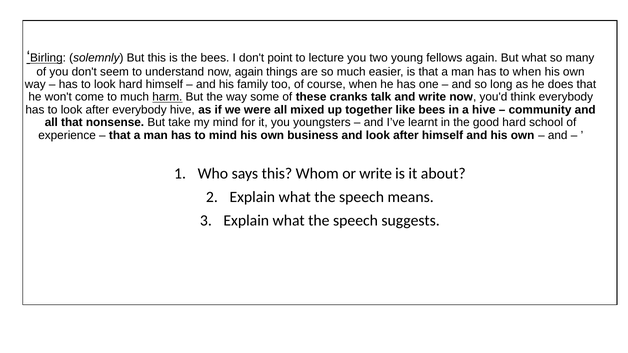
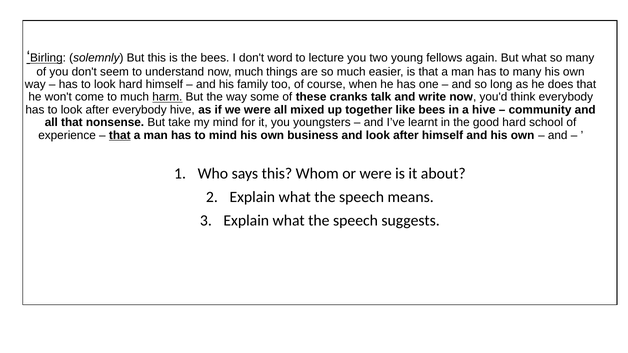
point: point -> word (280, 58)
now again: again -> much (249, 72)
to when: when -> many (527, 72)
that underline: none -> present (120, 135)
or write: write -> were (376, 174)
